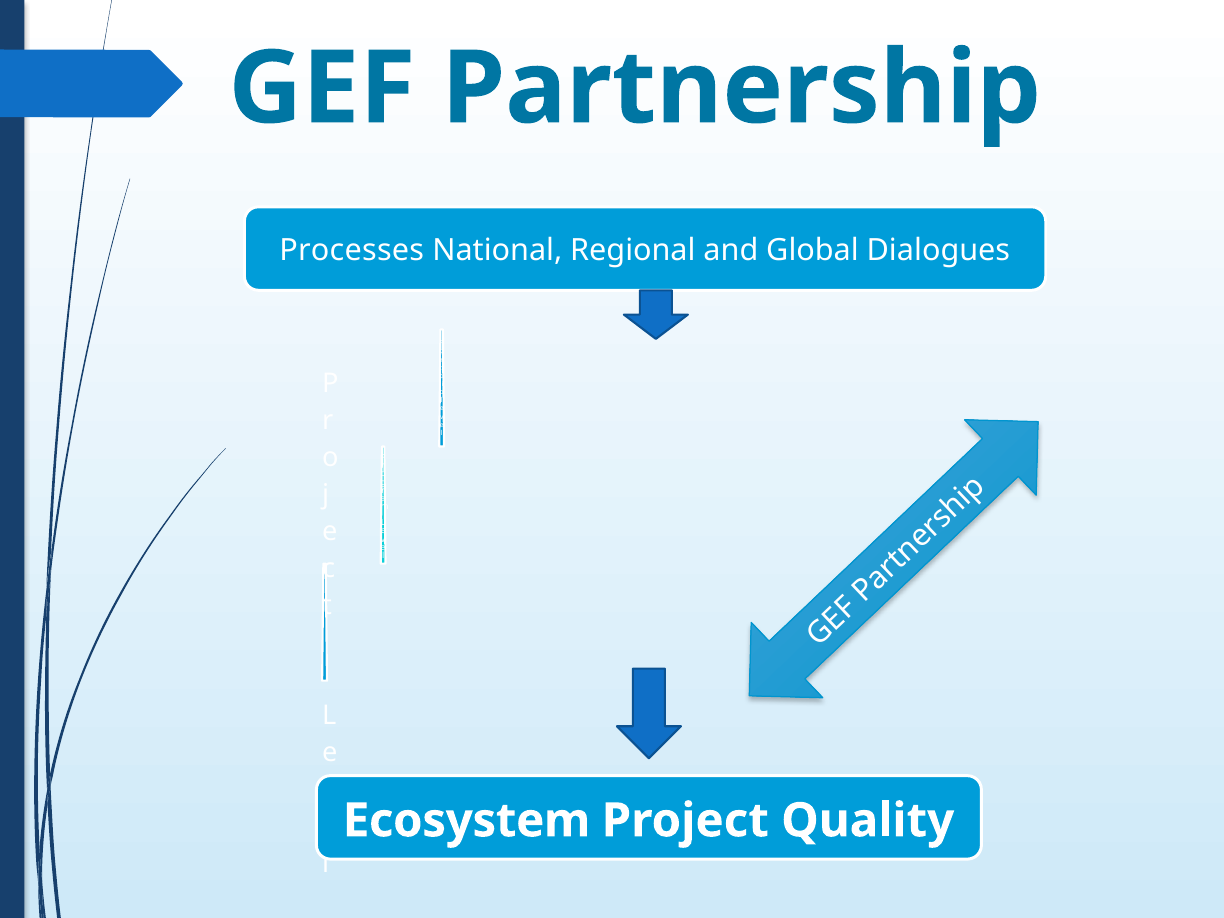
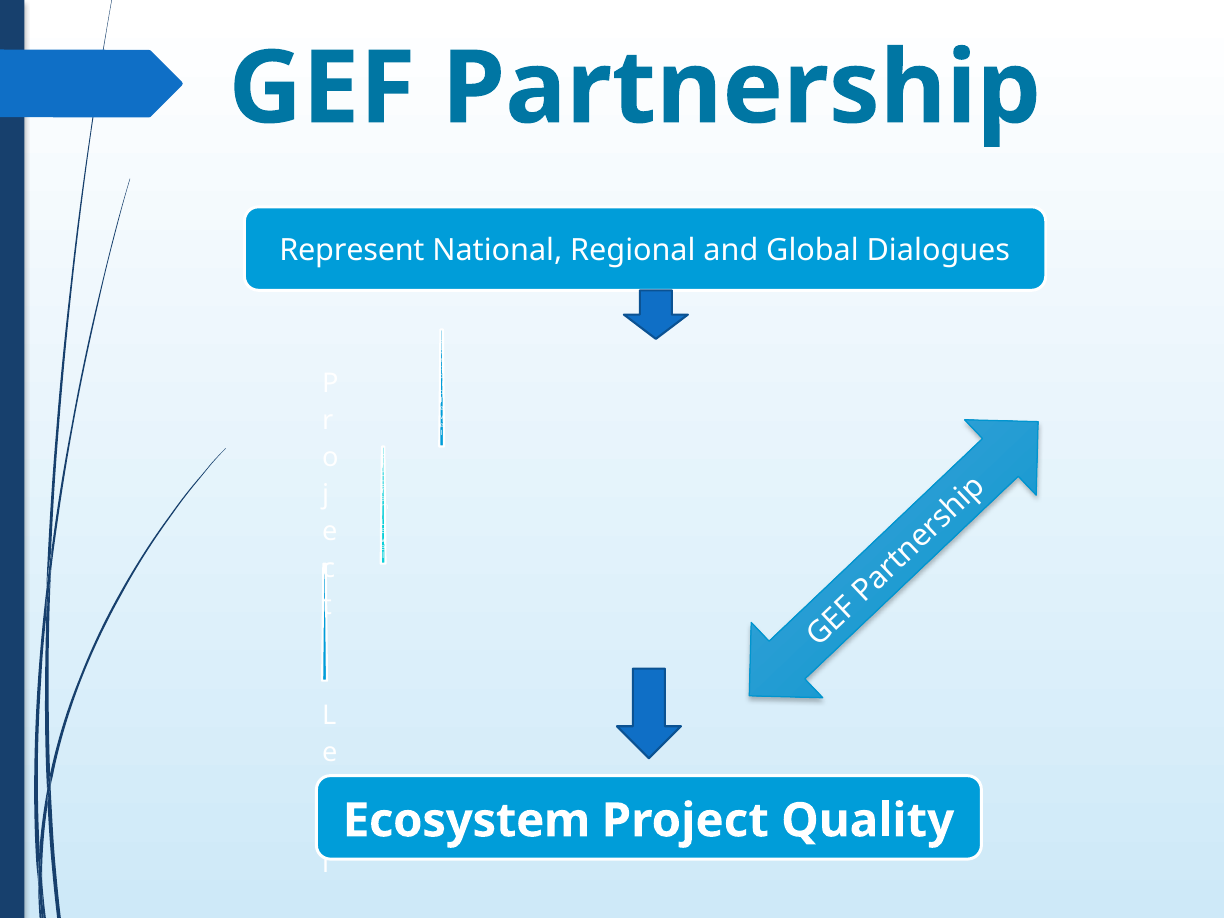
Processes: Processes -> Represent (352, 251)
